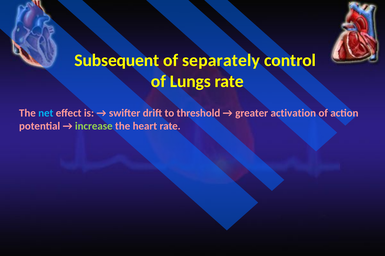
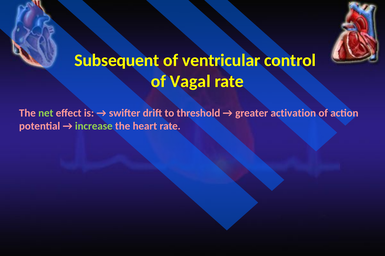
separately: separately -> ventricular (221, 61)
Lungs: Lungs -> Vagal (190, 82)
net colour: light blue -> light green (46, 113)
